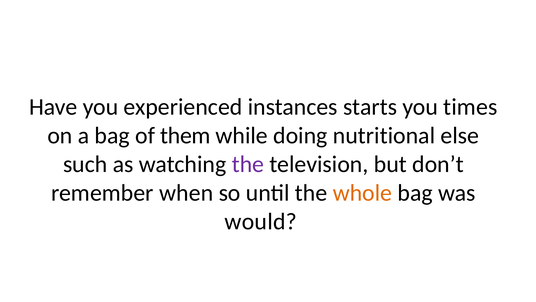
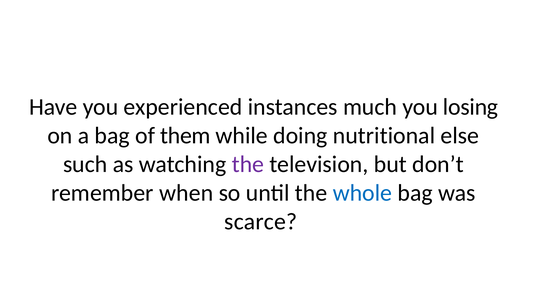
starts: starts -> much (370, 107)
times: times -> losing (471, 107)
whole colour: orange -> blue (362, 193)
would: would -> scarce (261, 221)
